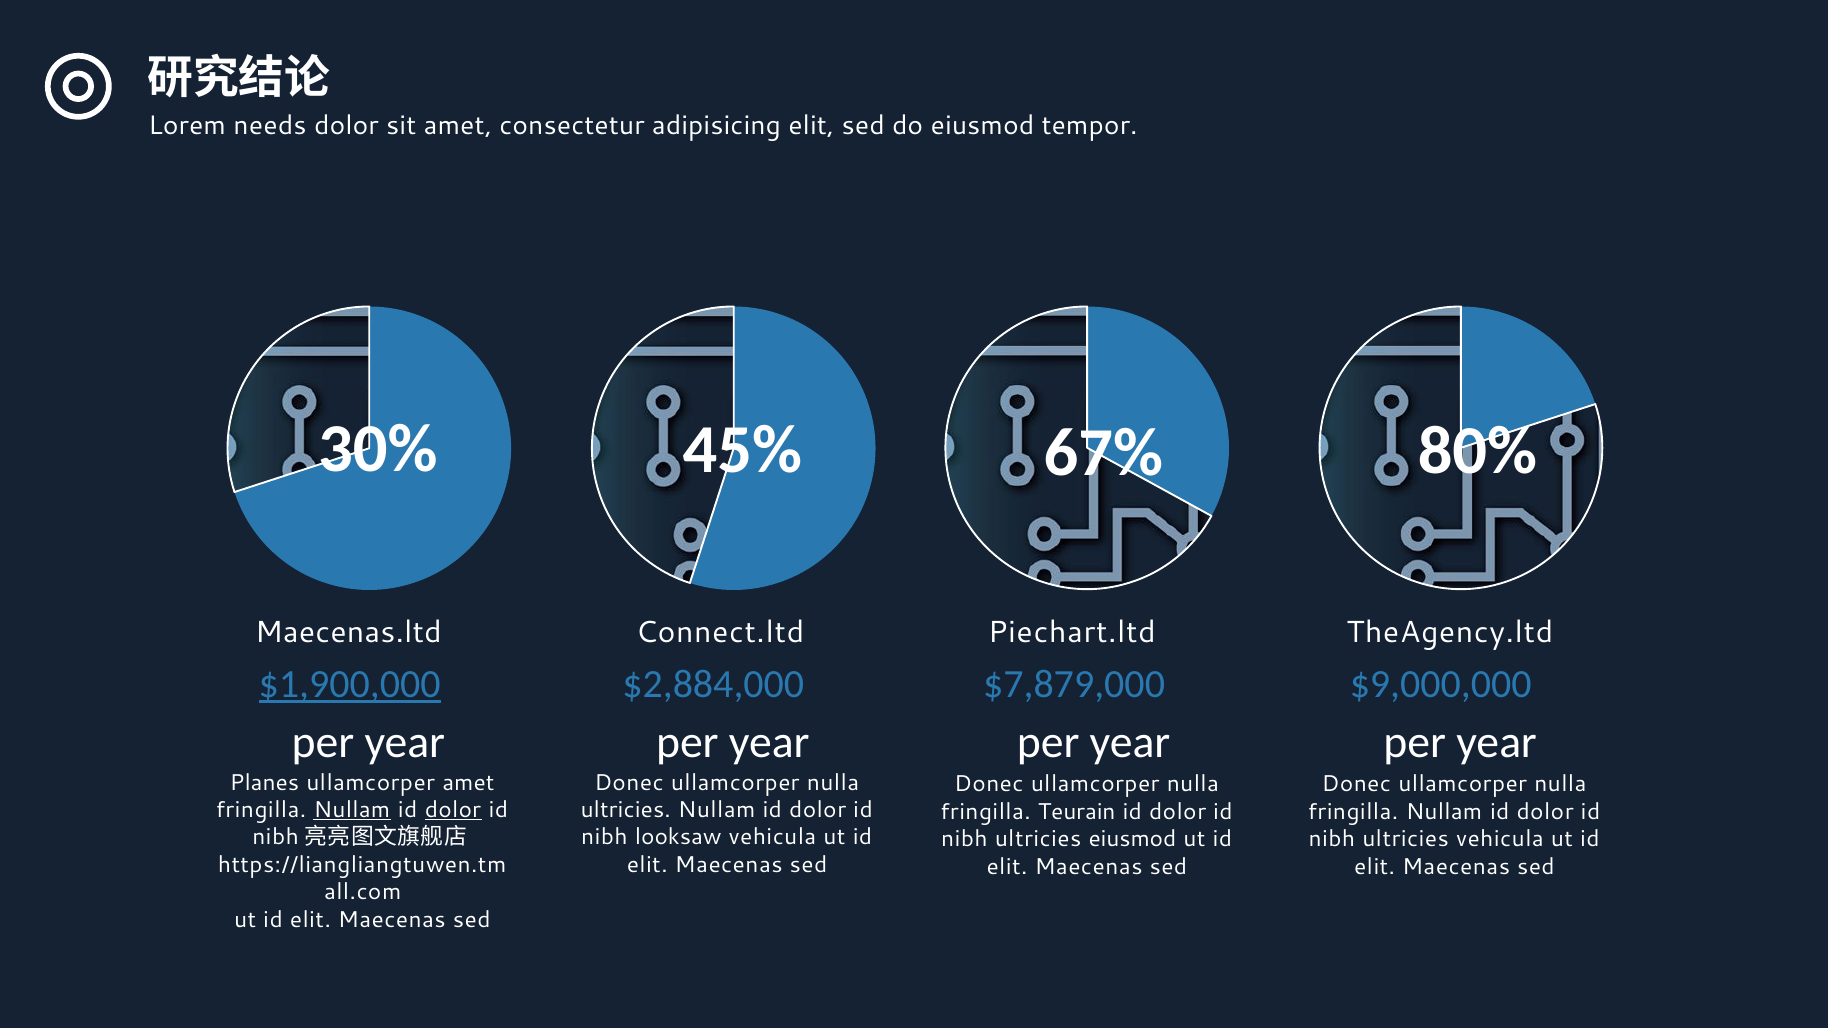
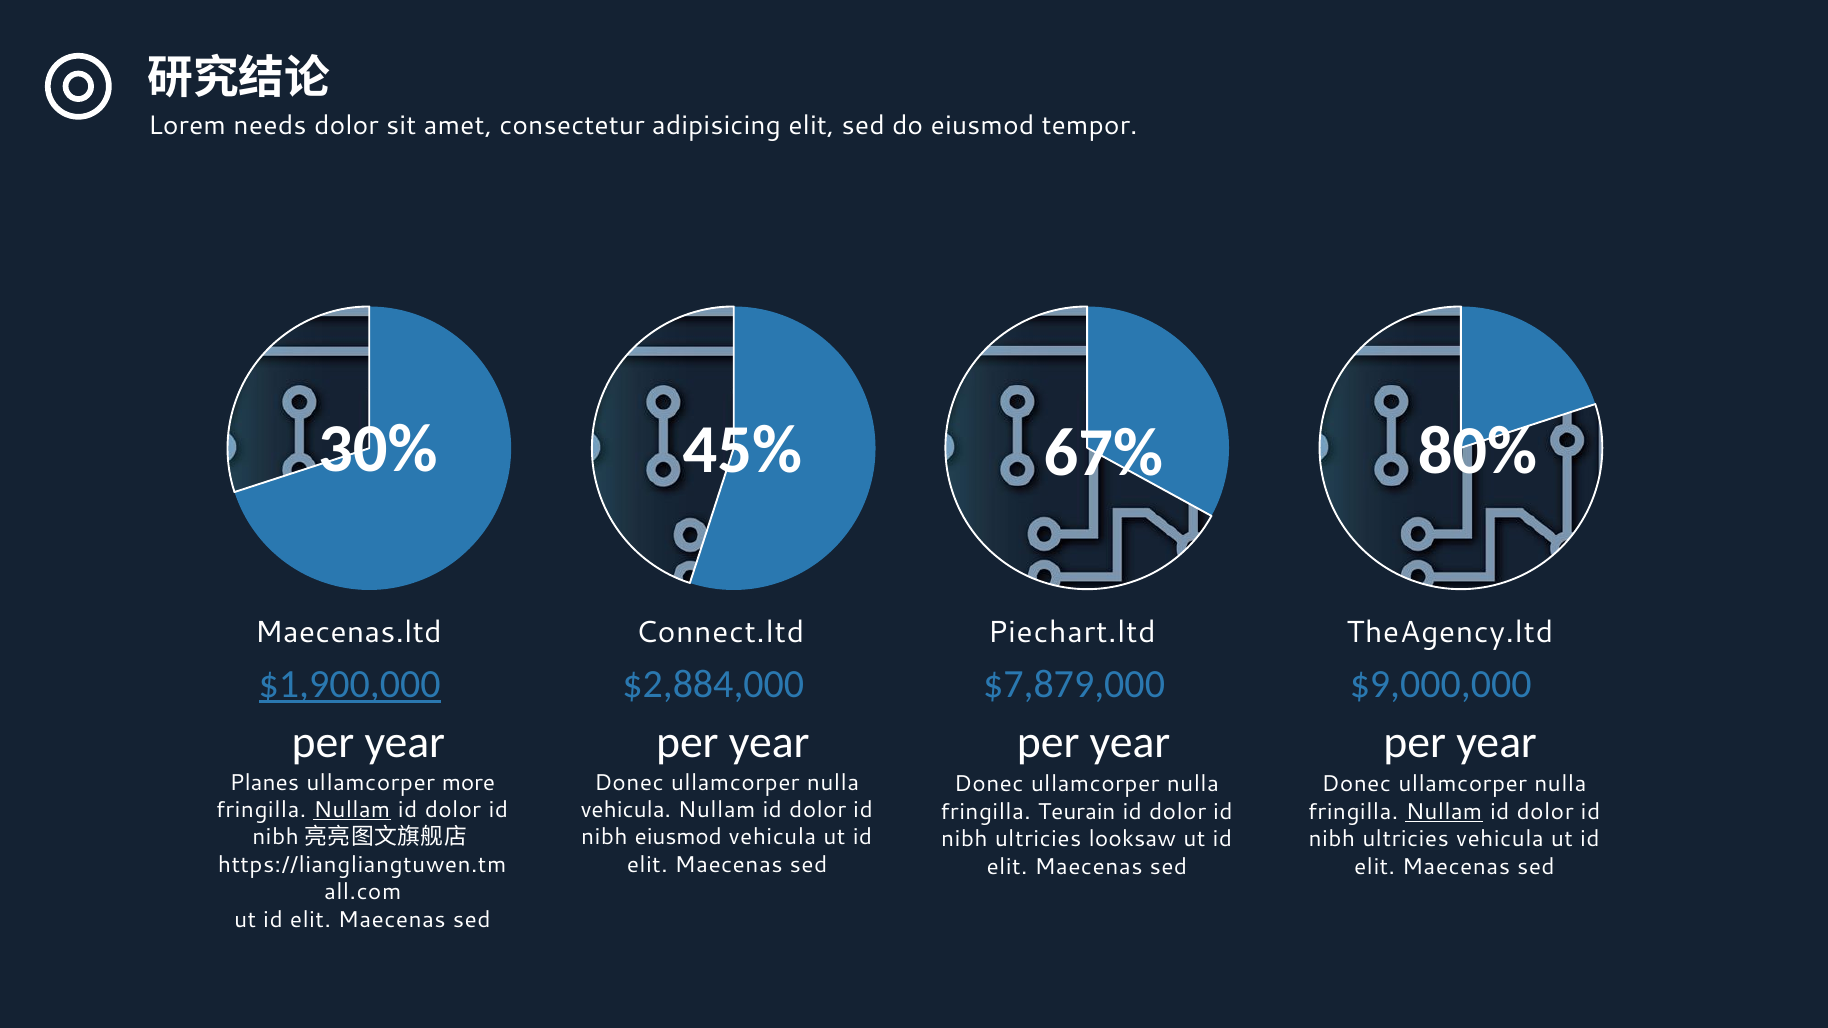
ullamcorper amet: amet -> more (469, 783)
dolor underline: present -> none (453, 810)
ultricies: ultricies -> vehicula (626, 810)
Nullam underline: none -> present (1444, 812)
nibh looksaw: looksaw -> eiusmod (678, 838)
ultricies eiusmod: eiusmod -> looksaw (1132, 839)
